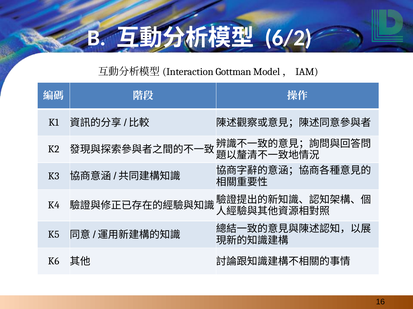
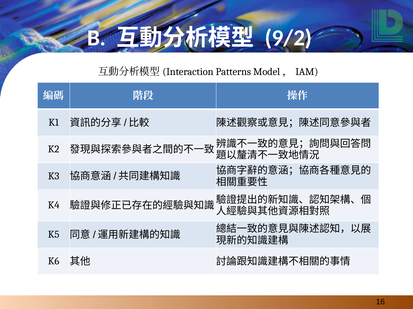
6/2: 6/2 -> 9/2 (288, 38)
Gottman: Gottman -> Patterns (233, 72)
